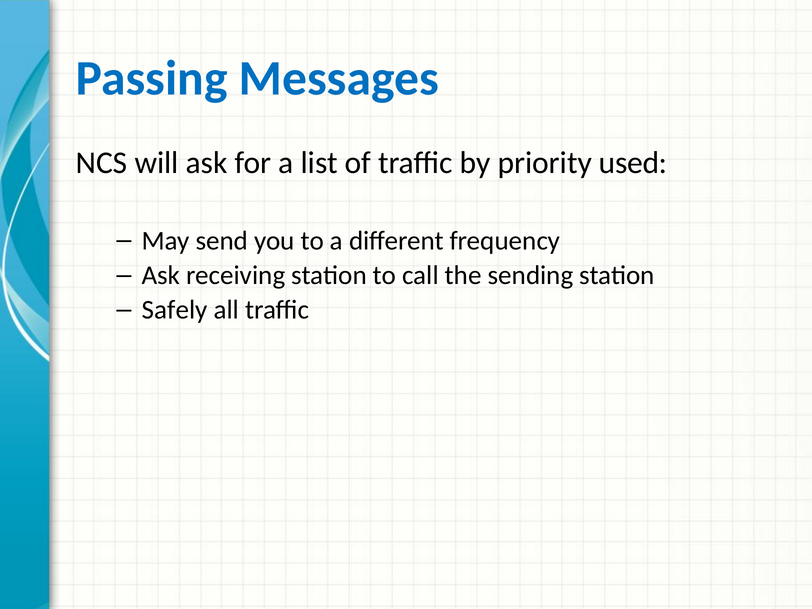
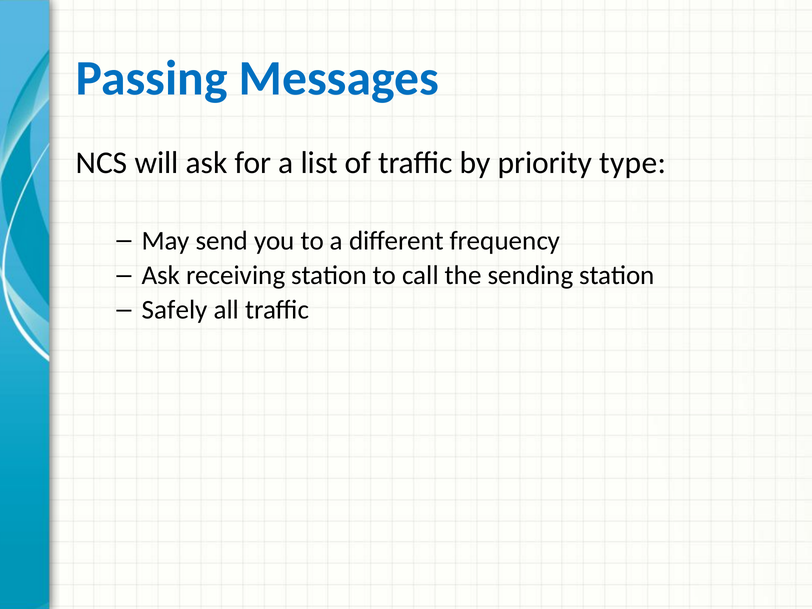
used: used -> type (633, 163)
